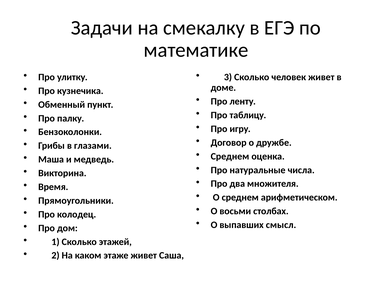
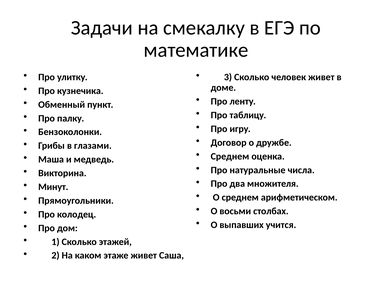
Время: Время -> Минут (53, 187)
смысл: смысл -> учится (281, 225)
